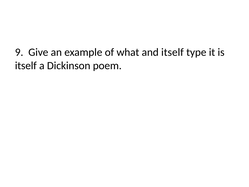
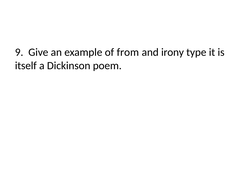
what: what -> from (128, 52)
and itself: itself -> irony (173, 52)
